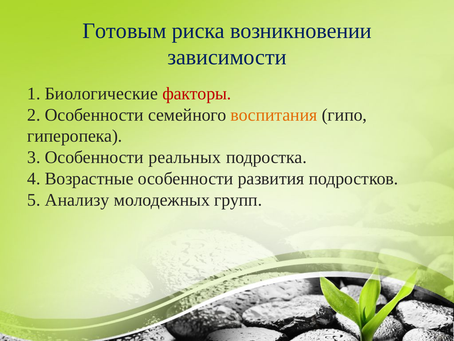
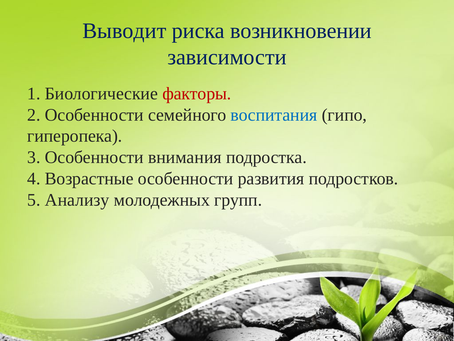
Готовым: Готовым -> Выводит (124, 31)
воспитания colour: orange -> blue (274, 115)
реальных: реальных -> внимания (185, 157)
